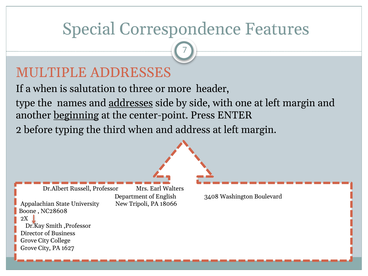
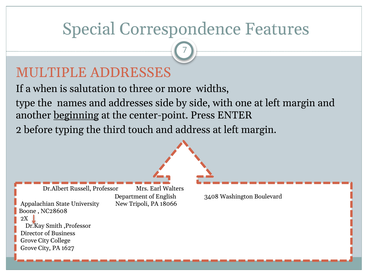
header: header -> widths (213, 89)
addresses underline: present -> none (131, 103)
third when: when -> touch (141, 130)
